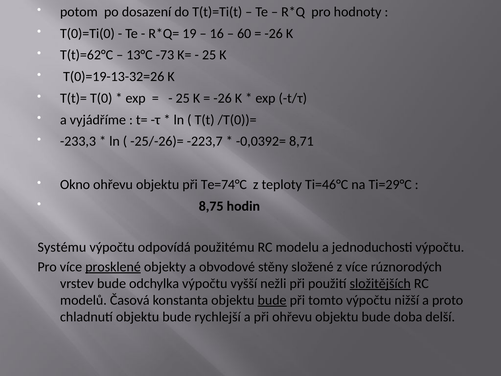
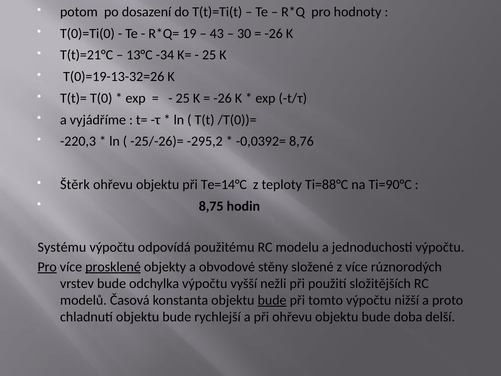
16: 16 -> 43 (217, 33)
60: 60 -> 30 (244, 33)
T(t)=62°C: T(t)=62°C -> T(t)=21°C (87, 55)
-73: -73 -> -34 (165, 55)
-233,3: -233,3 -> -220,3 (78, 141)
-223,7: -223,7 -> -295,2 (205, 141)
8,71: 8,71 -> 8,76 (301, 141)
Okno: Okno -> Štěrk (75, 184)
Te=74°C: Te=74°C -> Te=14°C (224, 184)
Ti=46°C: Ti=46°C -> Ti=88°C (327, 184)
Ti=29°C: Ti=29°C -> Ti=90°C (390, 184)
Pro underline: none -> present (47, 267)
složitějších underline: present -> none (380, 283)
